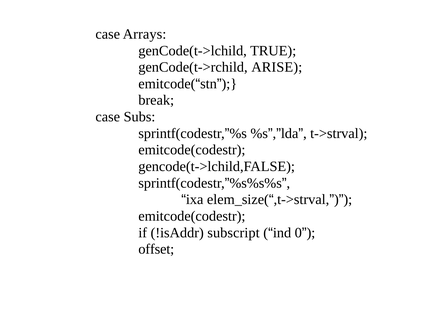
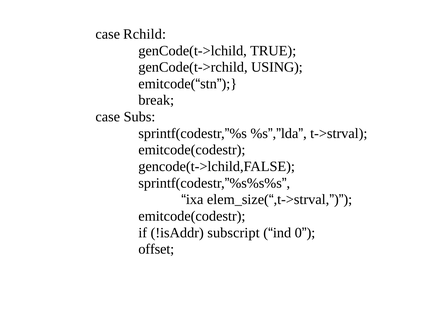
Arrays: Arrays -> Rchild (145, 34)
ARISE: ARISE -> USING (277, 67)
